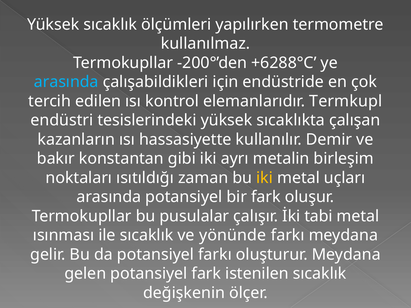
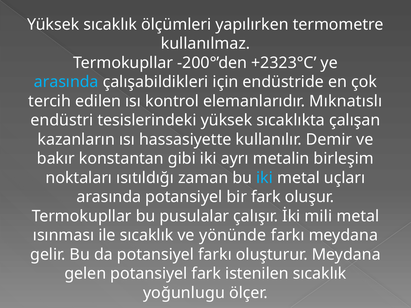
+6288°C: +6288°C -> +2323°C (284, 63)
Termkupl: Termkupl -> Mıknatıslı (346, 101)
iki colour: yellow -> light blue (265, 178)
tabi: tabi -> mili (318, 216)
değişkenin: değişkenin -> yoğunlugu (184, 293)
